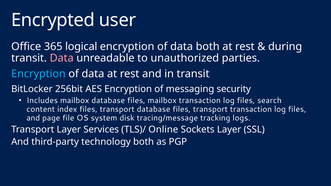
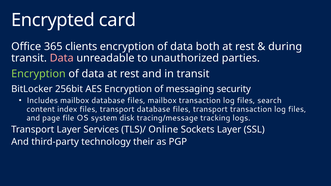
user: user -> card (118, 20)
logical: logical -> clients (81, 47)
Encryption colour: light blue -> light green (38, 74)
technology both: both -> their (144, 142)
